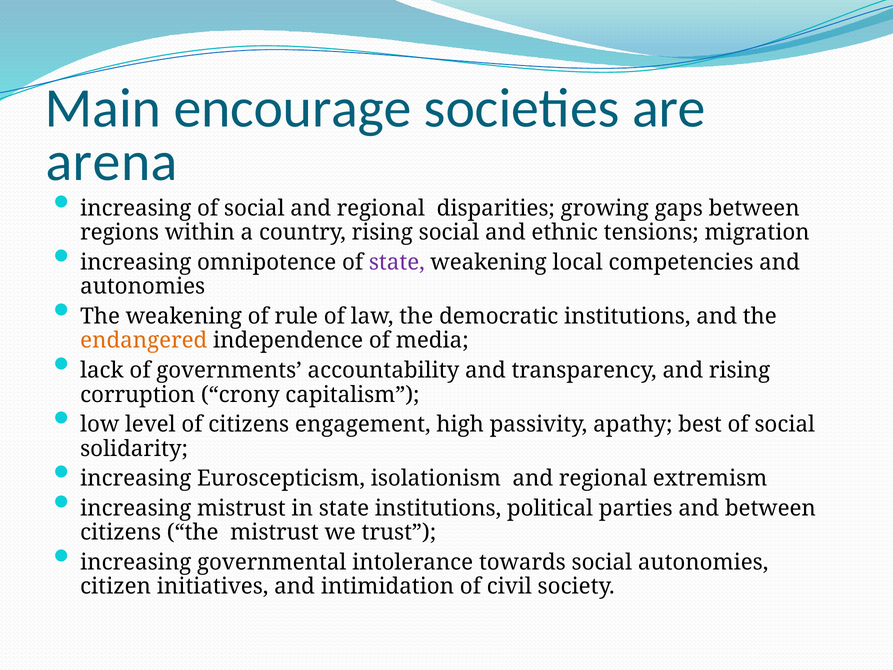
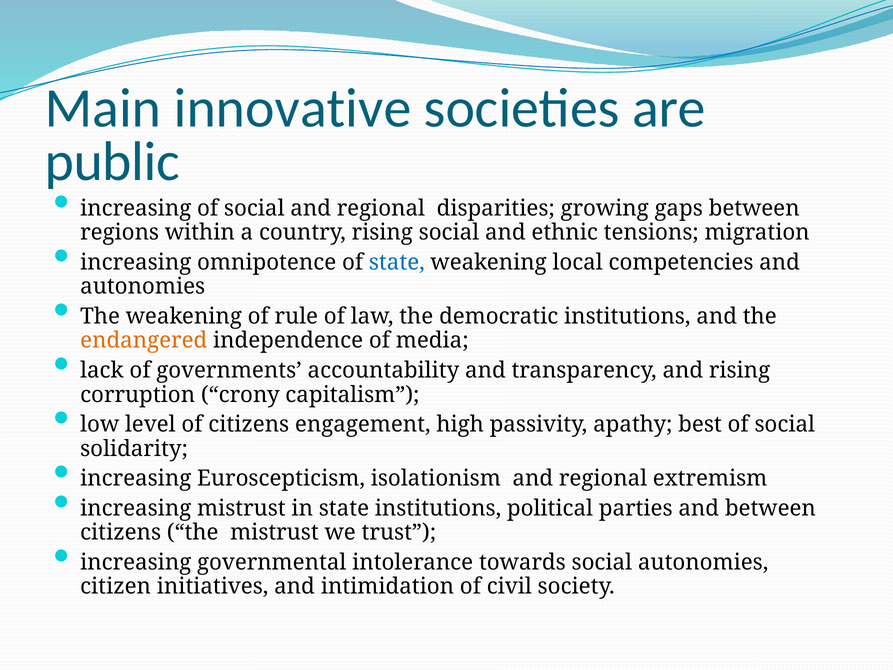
encourage: encourage -> innovative (293, 108)
arena: arena -> public (112, 162)
state colour: purple -> blue (397, 262)
